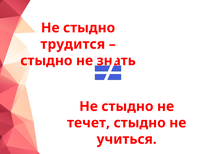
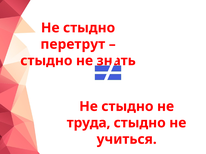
трудится: трудится -> перетрут (73, 44)
течет: течет -> труда (89, 123)
